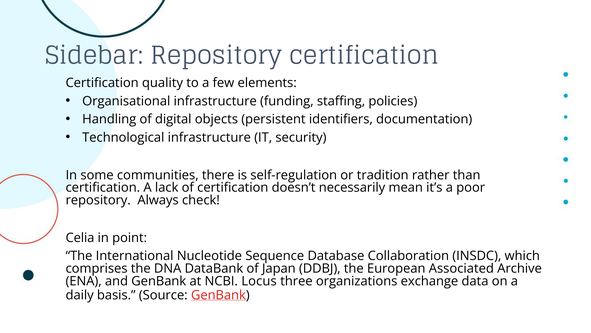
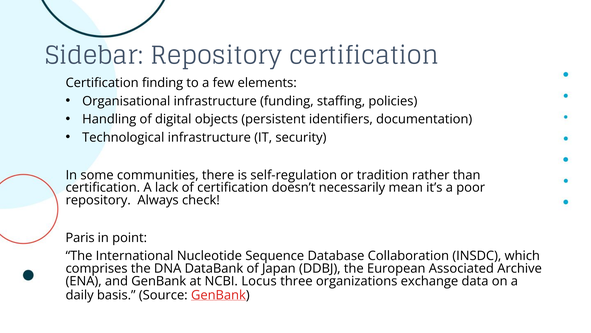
quality: quality -> finding (163, 83)
Celia: Celia -> Paris (80, 238)
